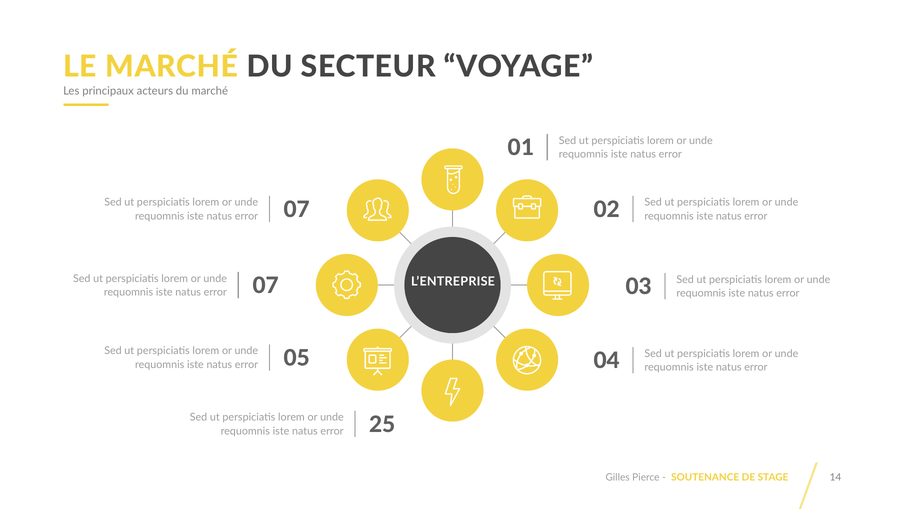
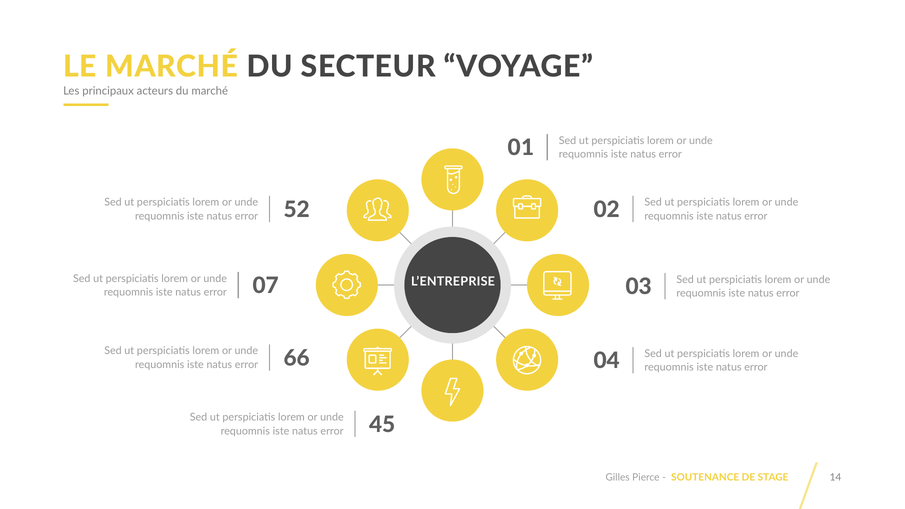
07: 07 -> 52 (297, 210)
05: 05 -> 66 (297, 358)
25: 25 -> 45 (382, 425)
